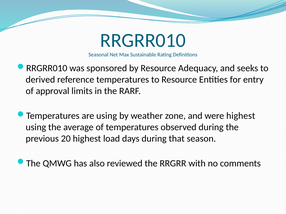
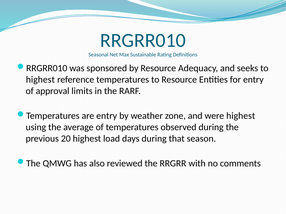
derived: derived -> highest (40, 80)
are using: using -> entry (107, 116)
